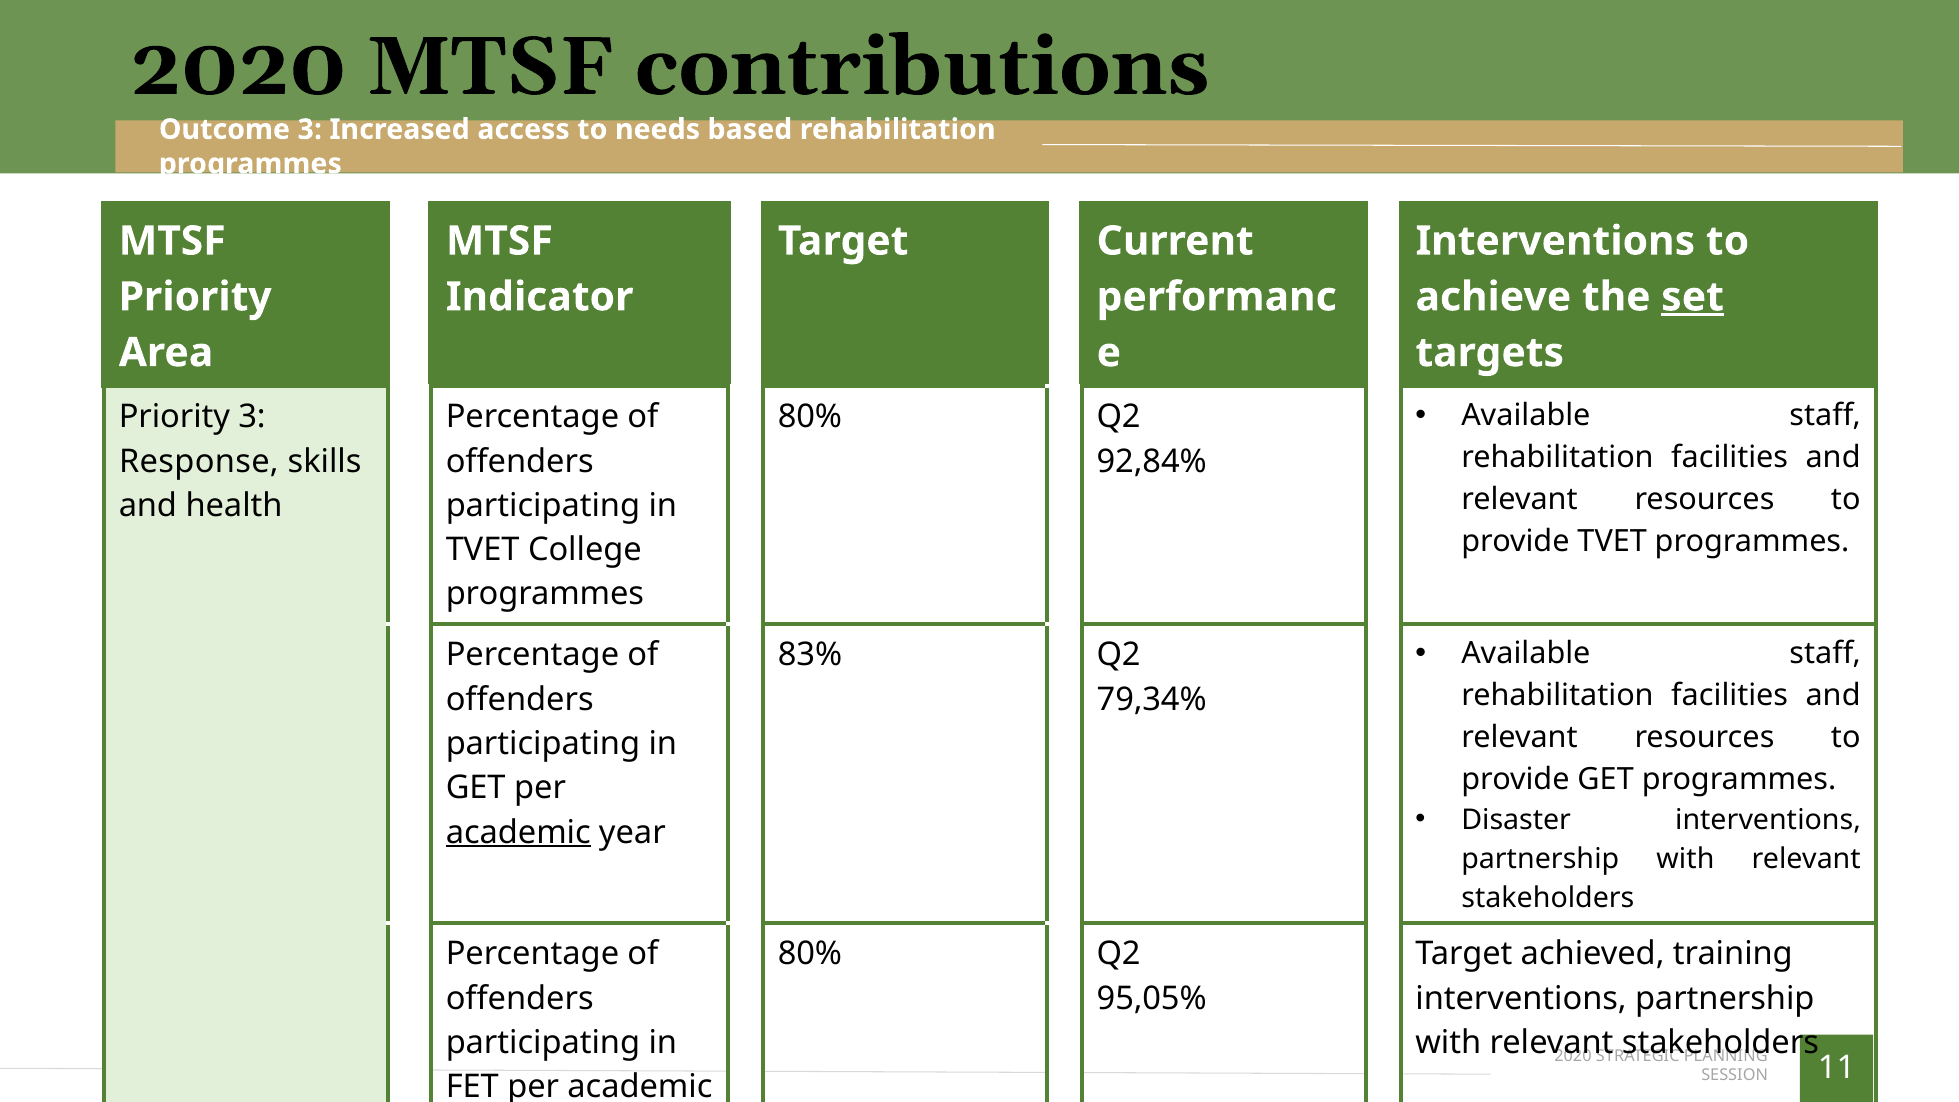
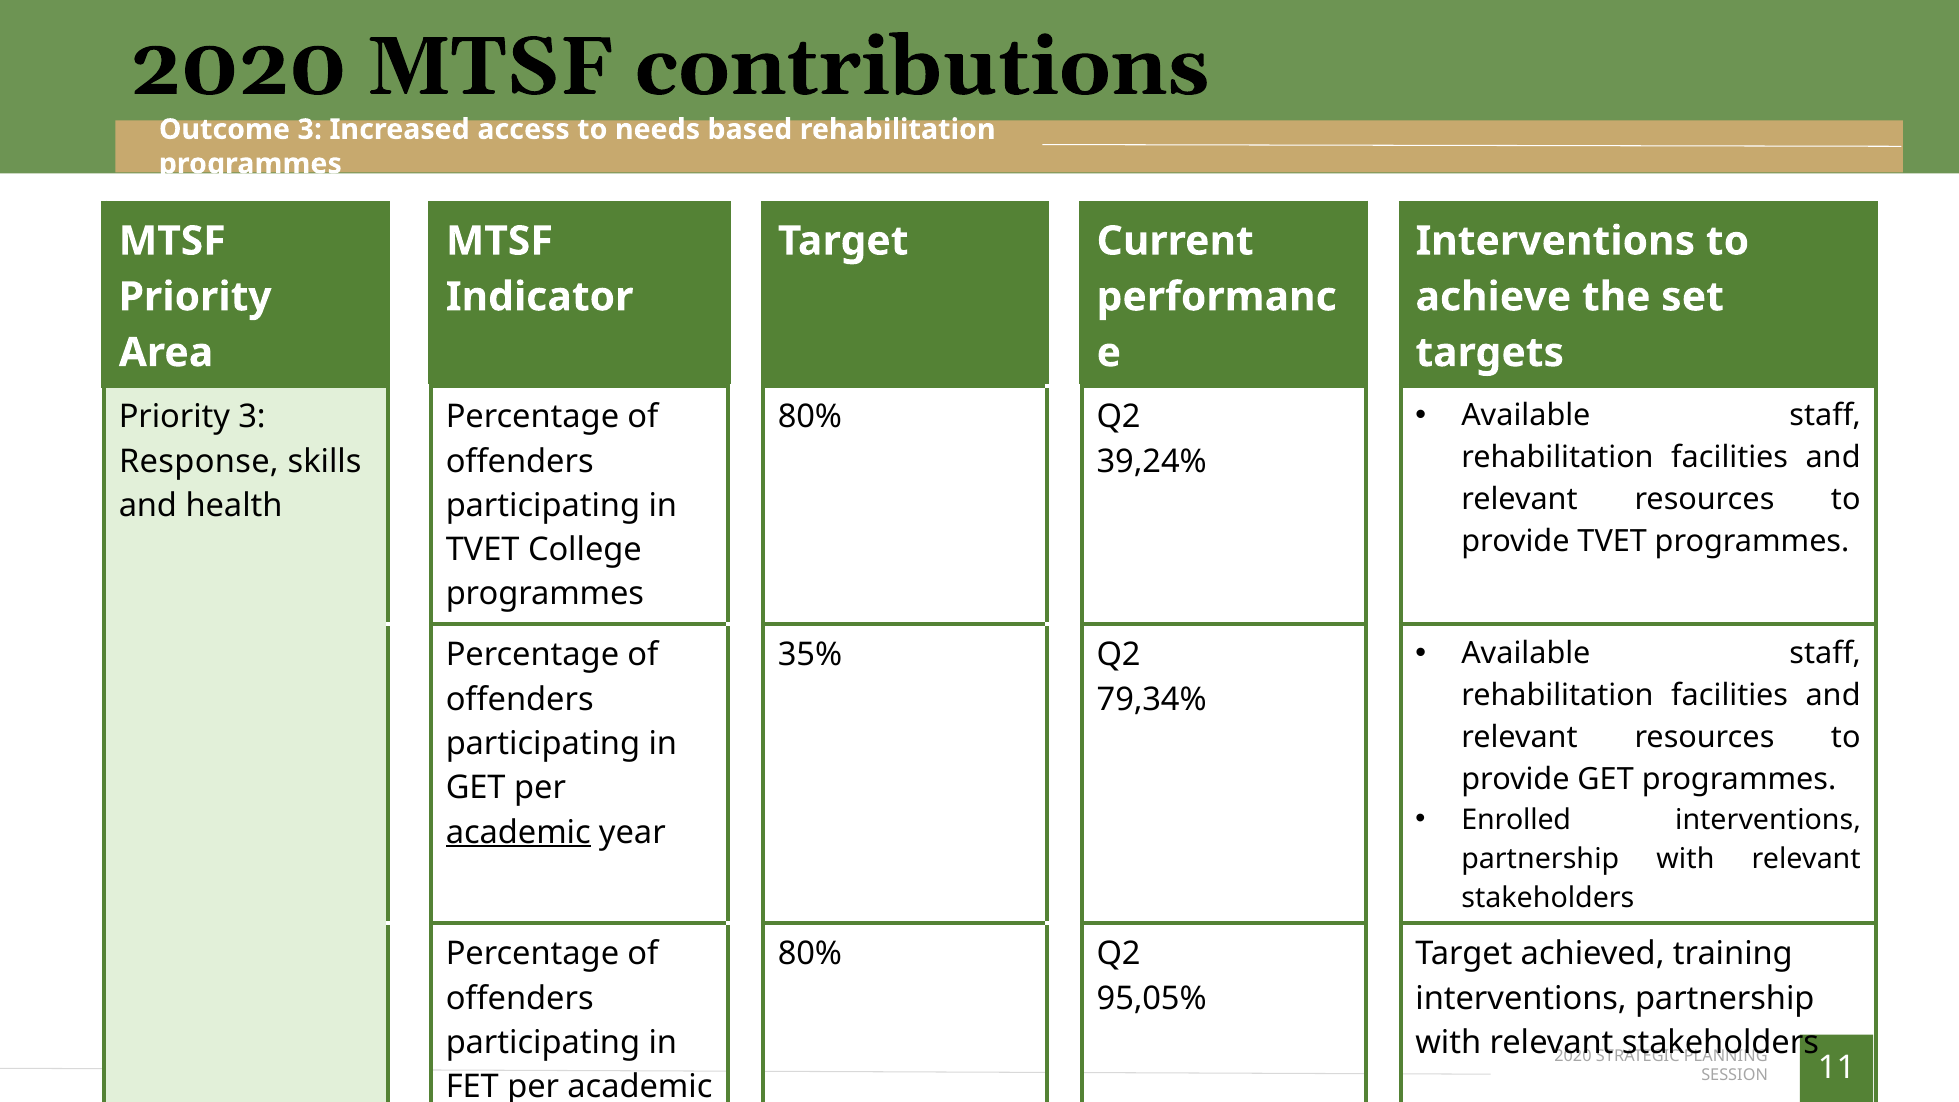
set underline: present -> none (1693, 297)
92,84%: 92,84% -> 39,24% (1152, 461)
83%: 83% -> 35% (810, 655)
Disaster: Disaster -> Enrolled (1516, 820)
